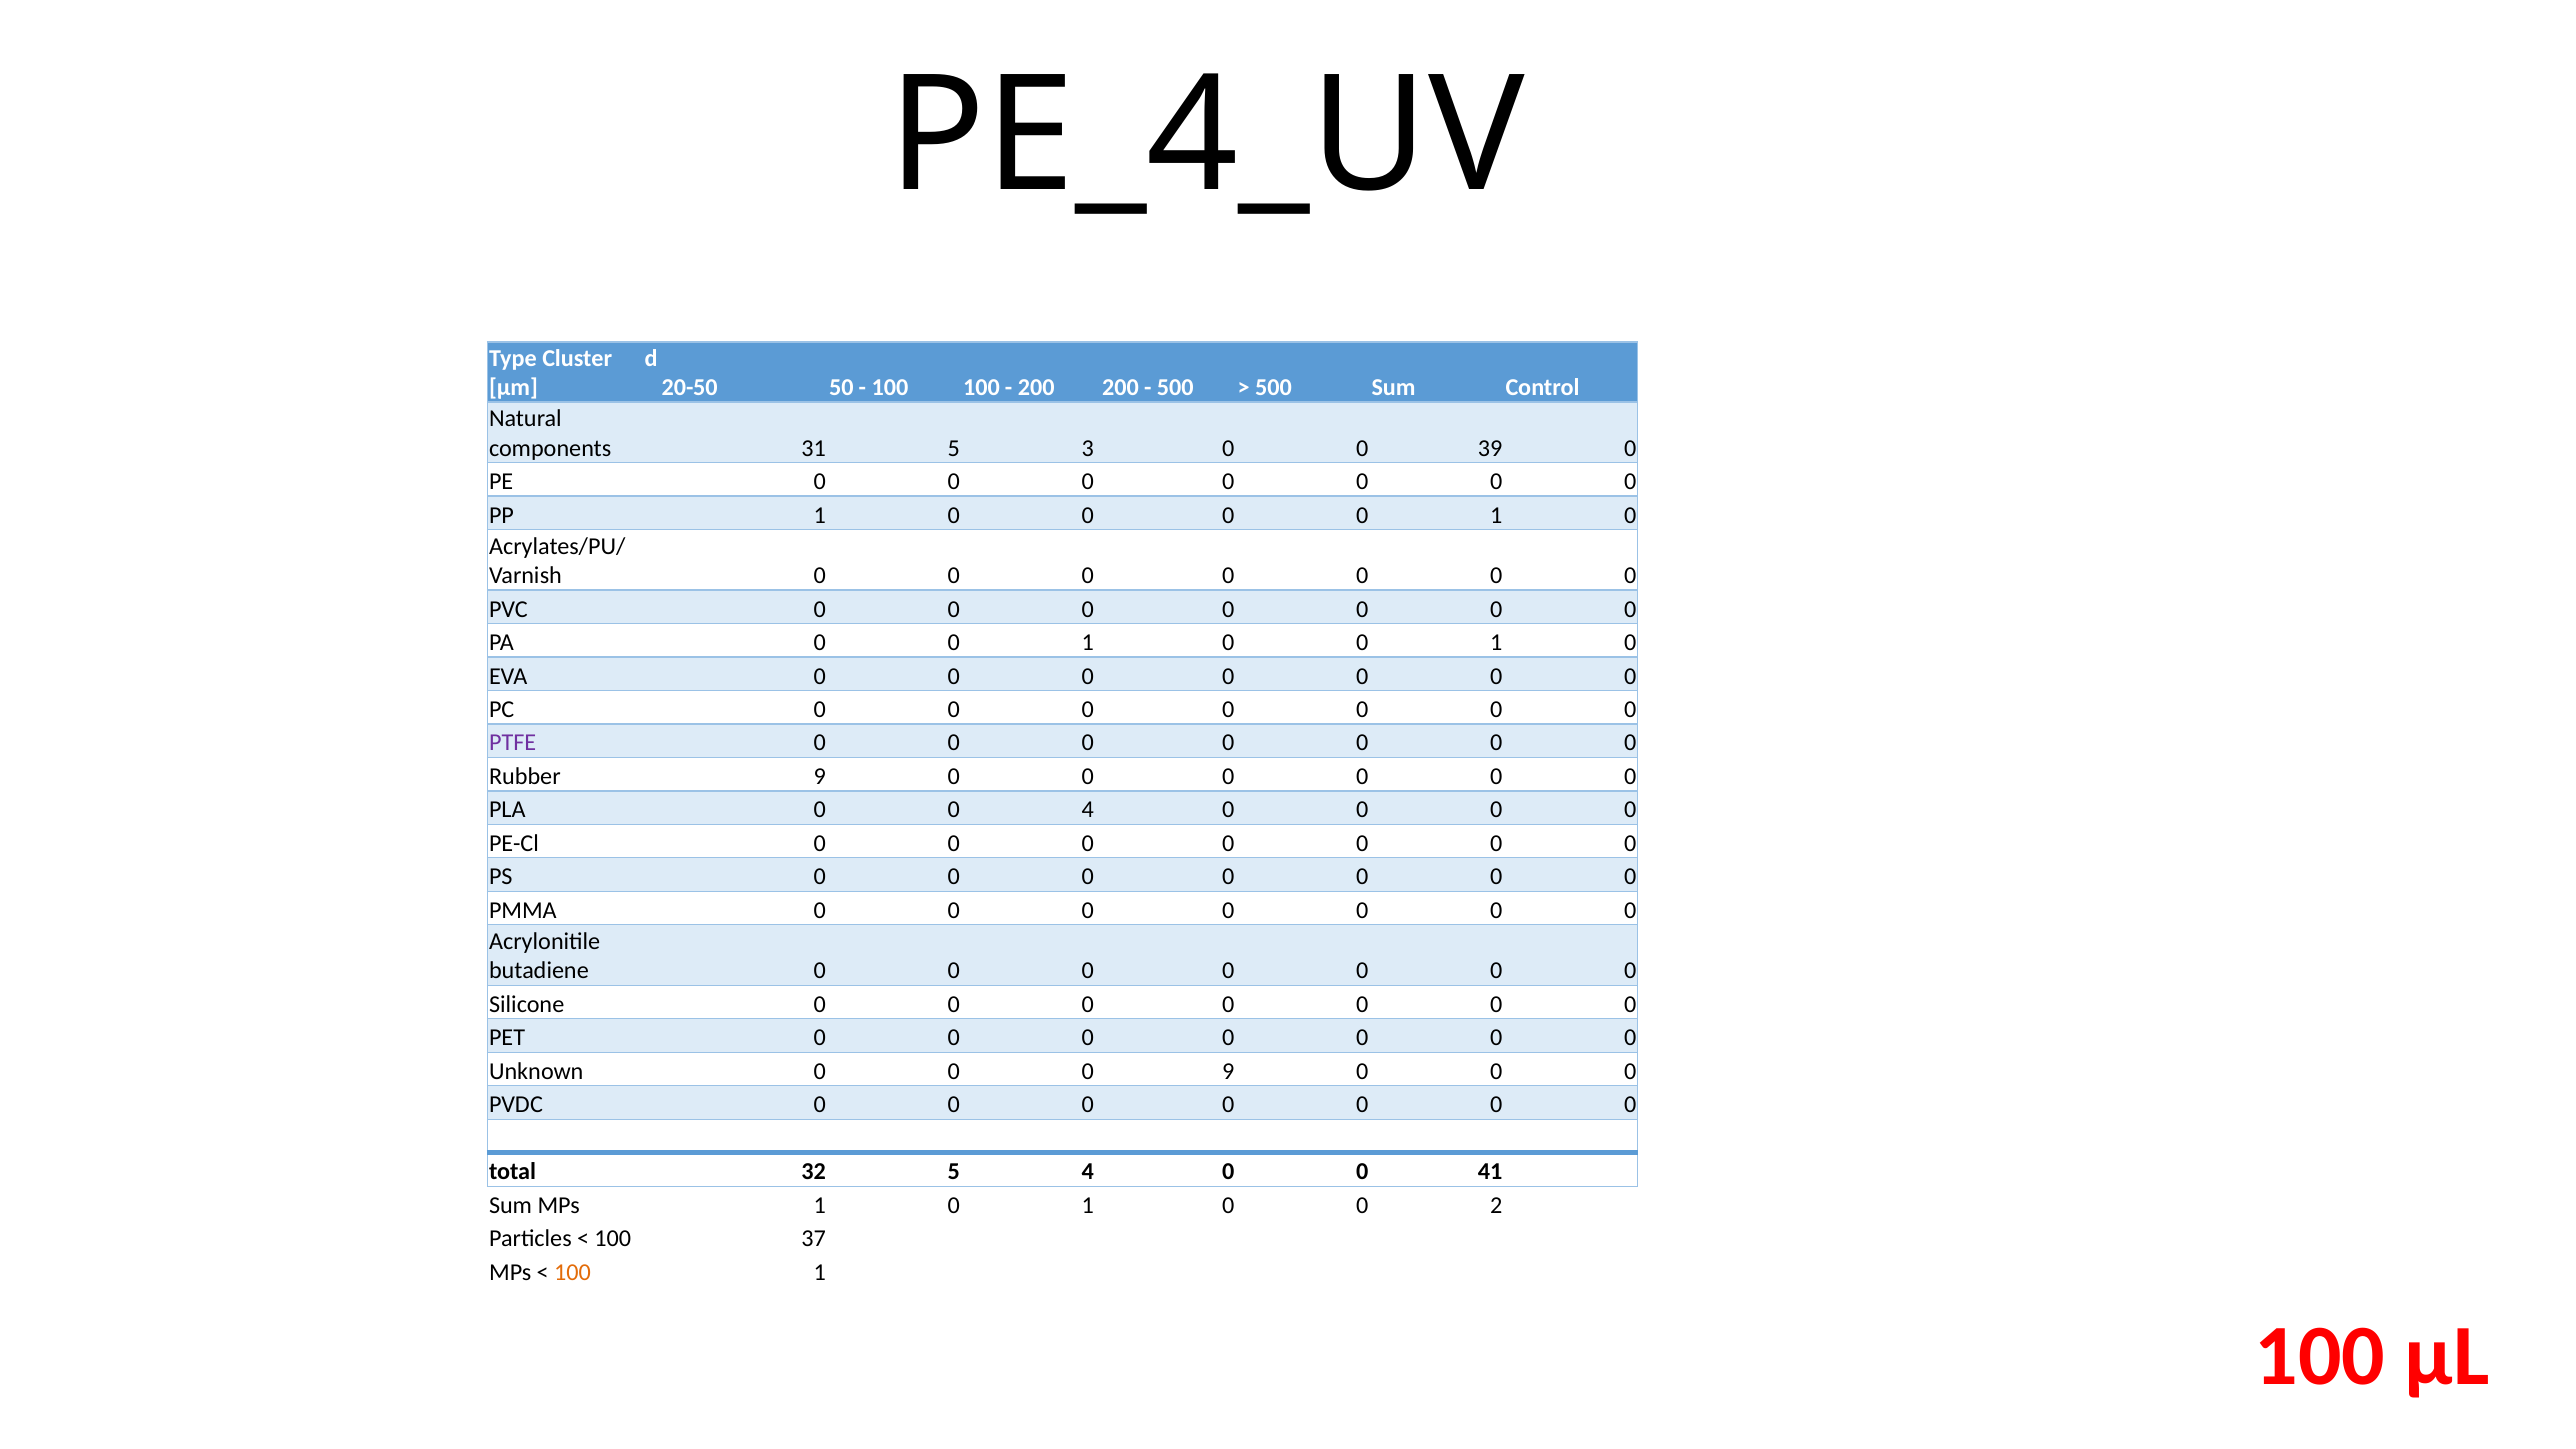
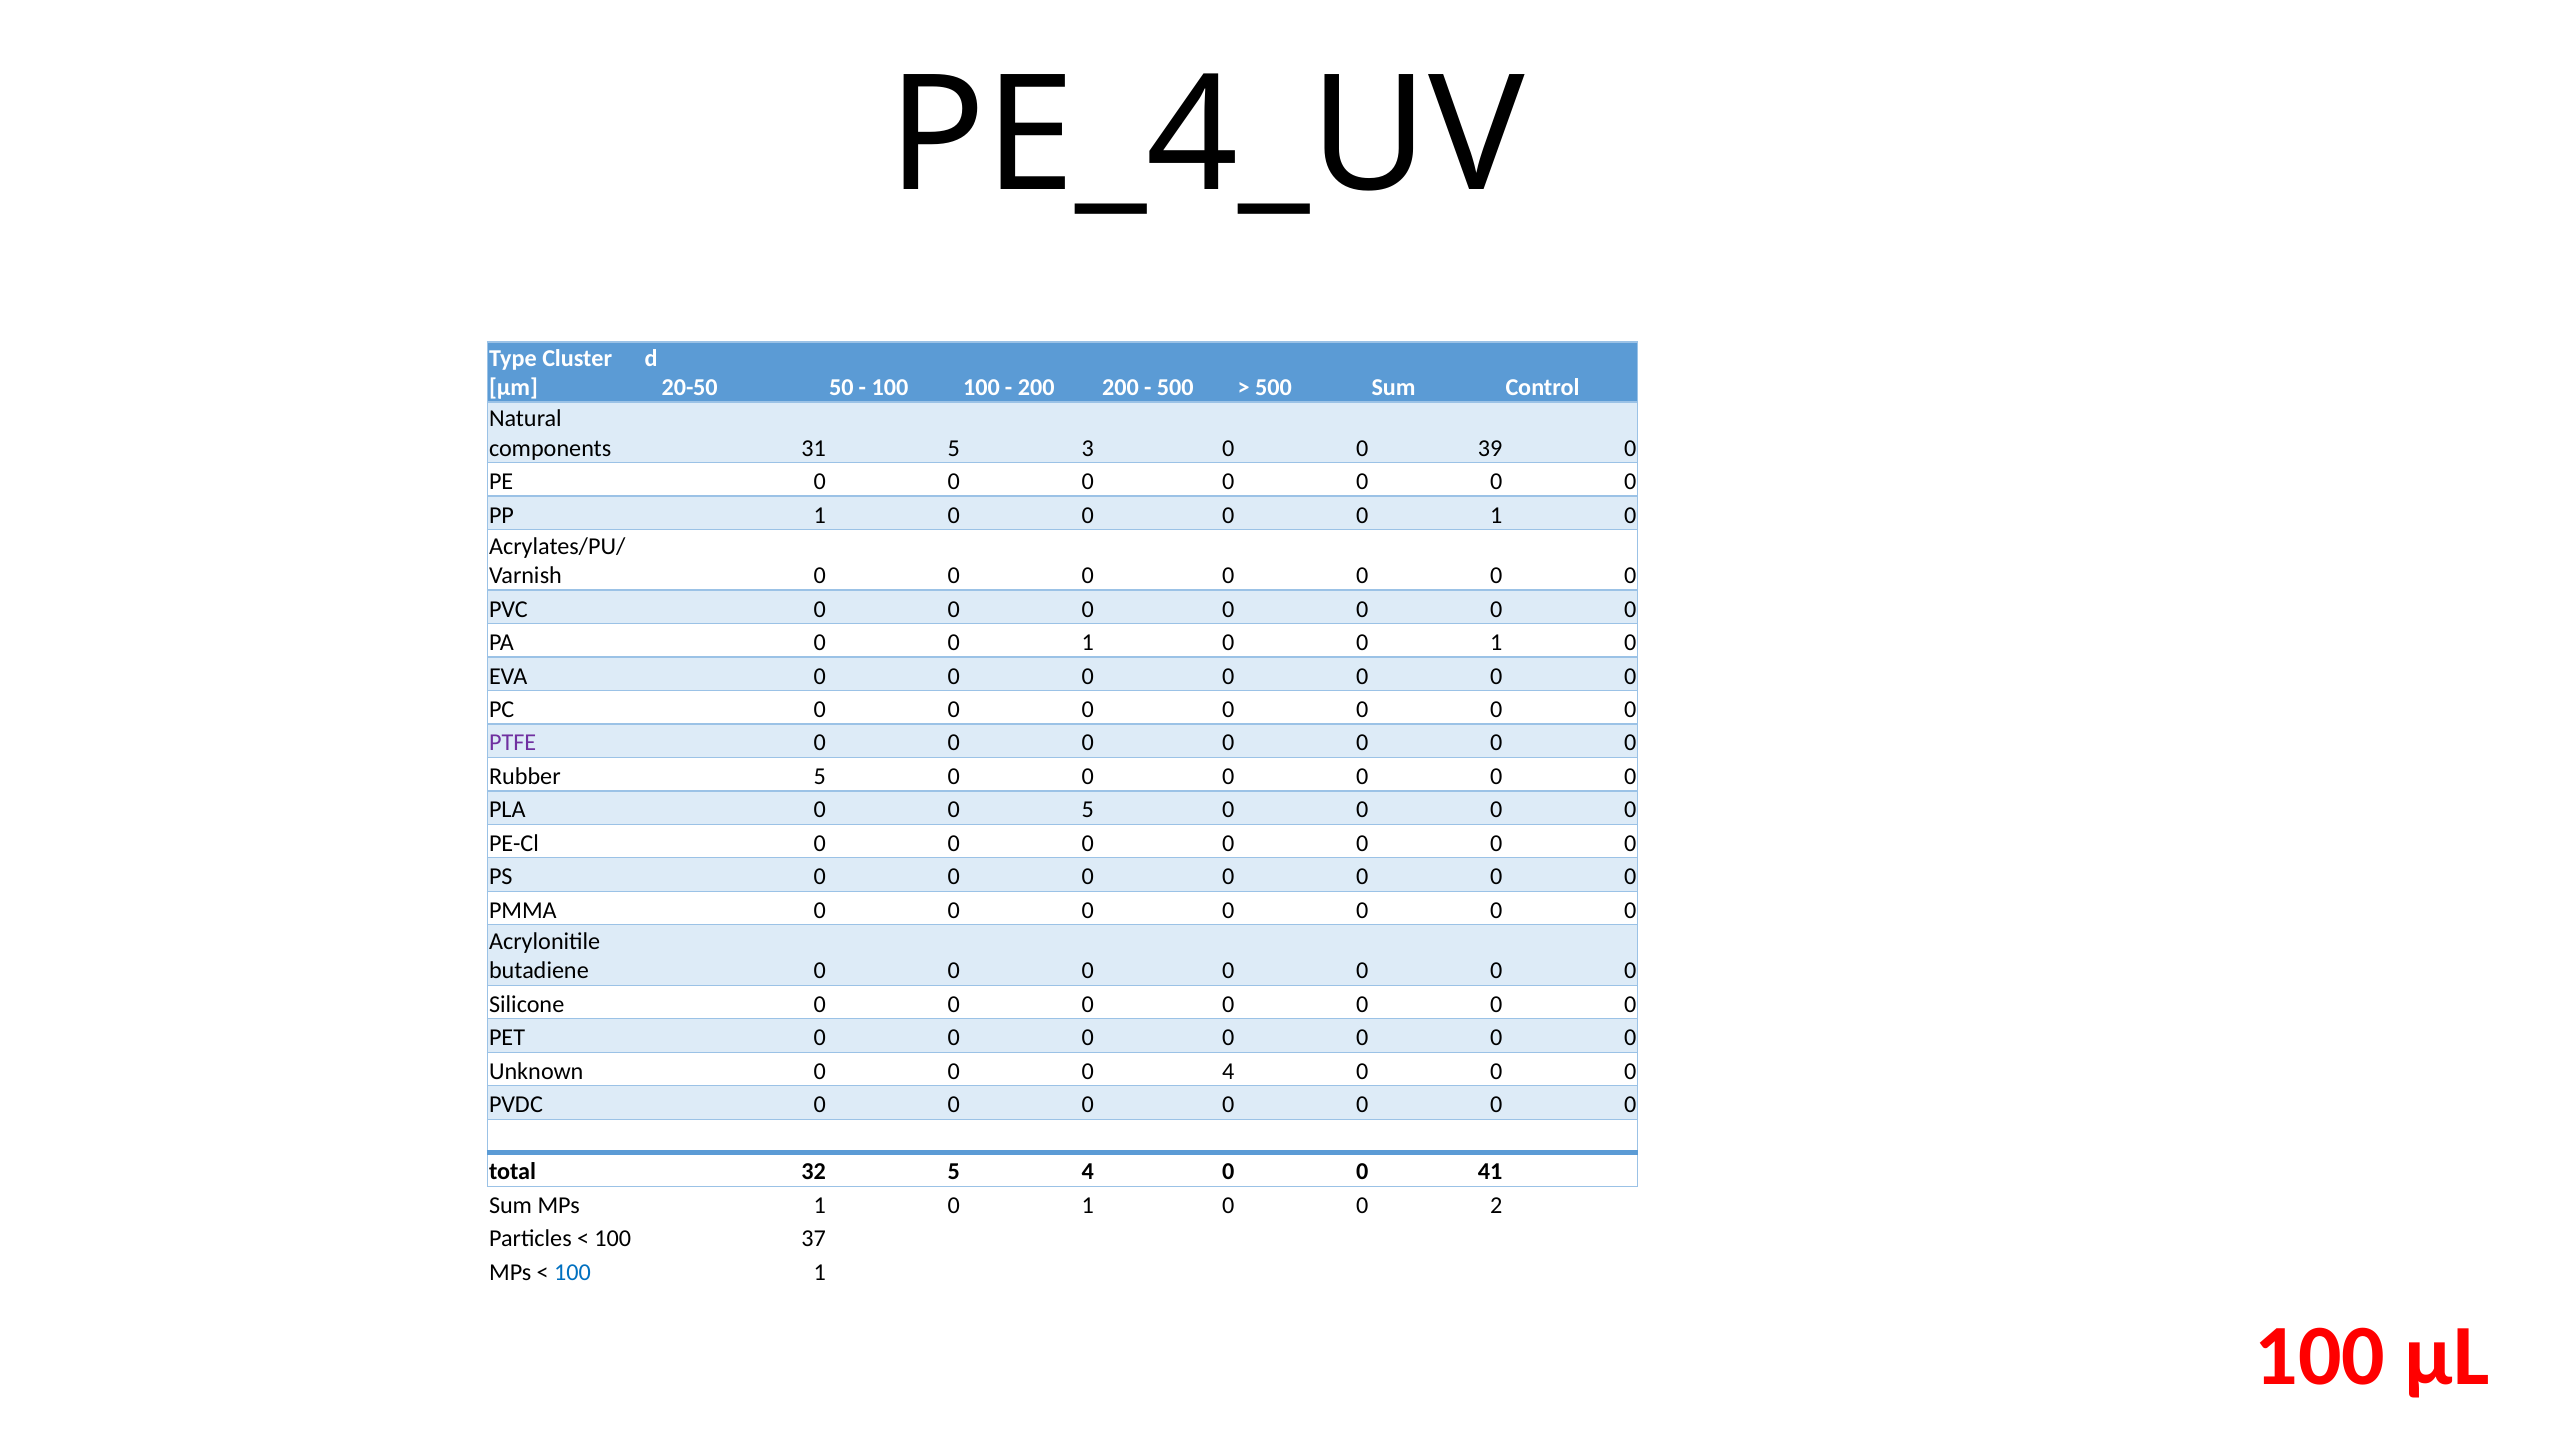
Rubber 9: 9 -> 5 (820, 776)
0 4: 4 -> 5 (1088, 810)
0 9: 9 -> 4 (1228, 1071)
100 colour: orange -> blue (573, 1272)
